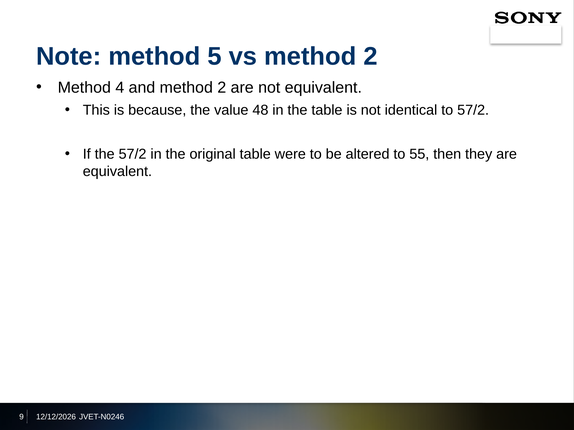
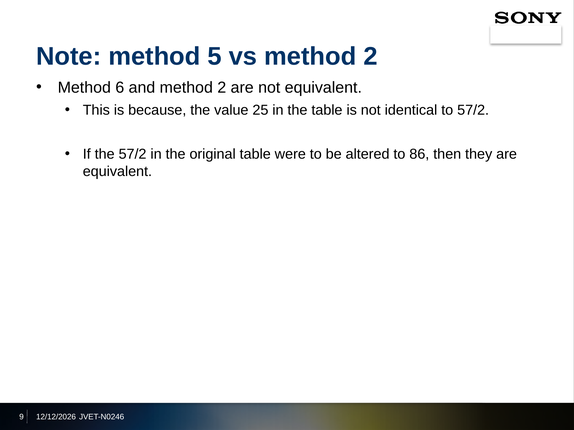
4: 4 -> 6 (120, 88)
48: 48 -> 25 (260, 110)
55: 55 -> 86 (419, 154)
